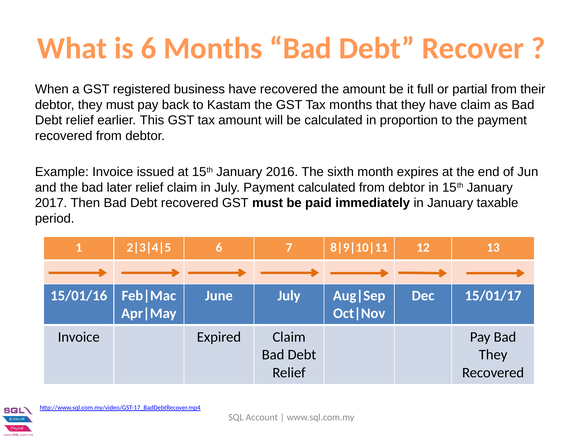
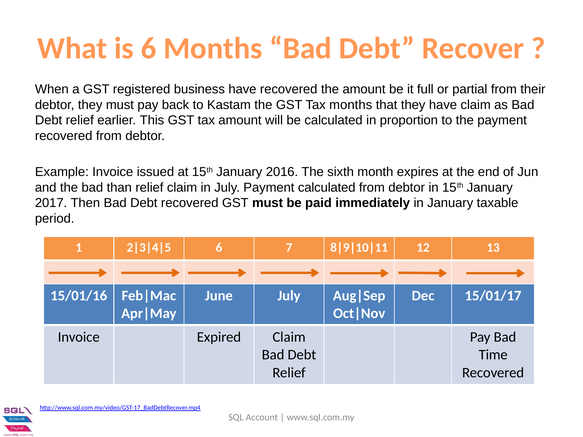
later: later -> than (119, 188)
They: They -> Time (493, 355)
